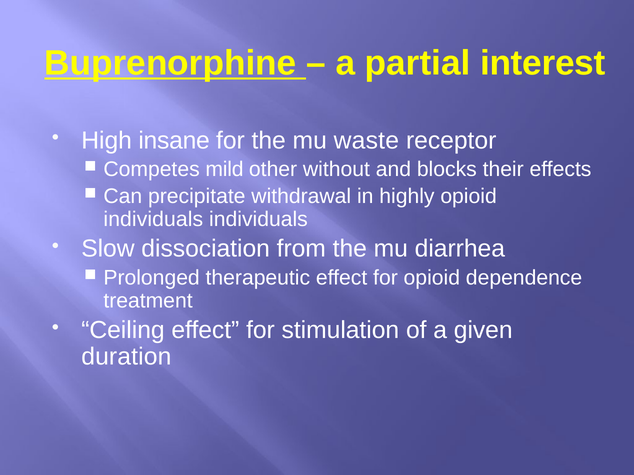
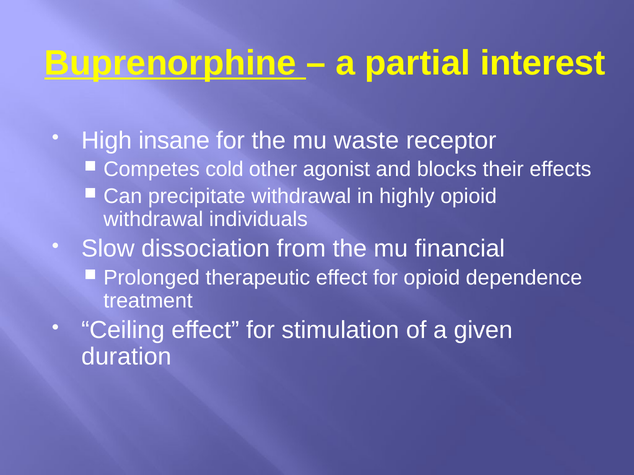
mild: mild -> cold (224, 170)
without: without -> agonist (337, 170)
individuals: individuals -> withdrawal (153, 219)
diarrhea: diarrhea -> financial (460, 249)
